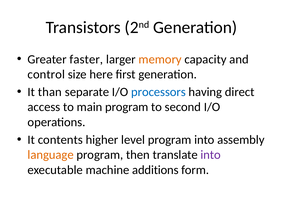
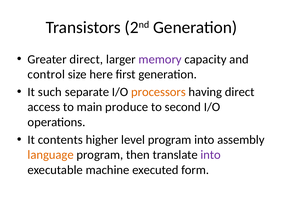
Greater faster: faster -> direct (86, 59)
memory colour: orange -> purple (160, 59)
than: than -> such (50, 92)
processors colour: blue -> orange (158, 92)
main program: program -> produce (127, 107)
additions: additions -> executed (155, 170)
